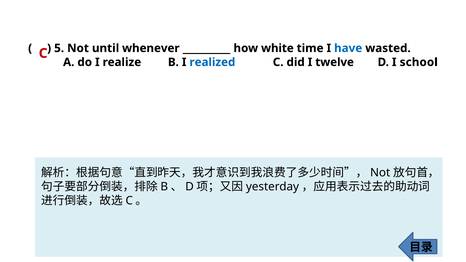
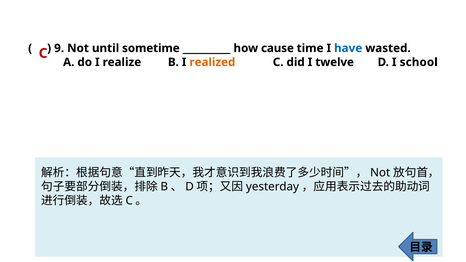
5: 5 -> 9 (59, 48)
whenever: whenever -> sometime (151, 48)
white: white -> cause (277, 48)
realized colour: blue -> orange (212, 62)
